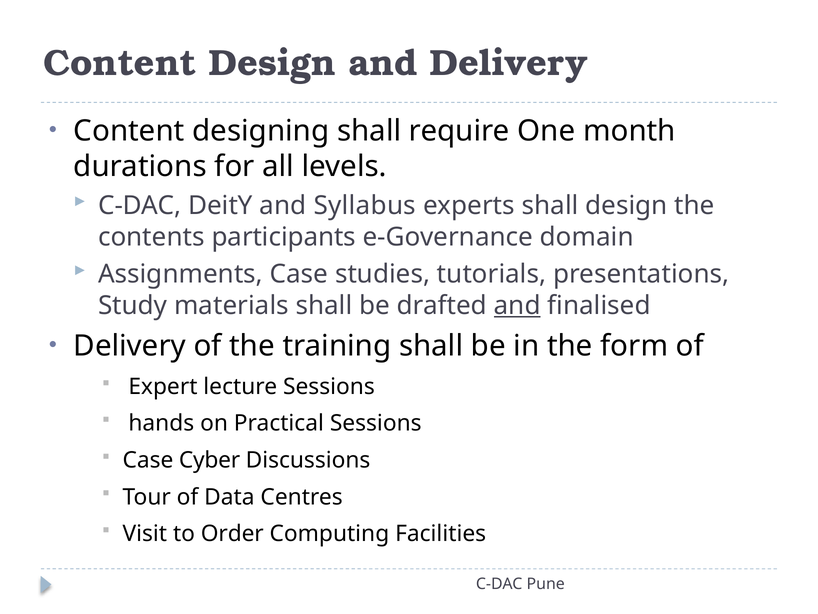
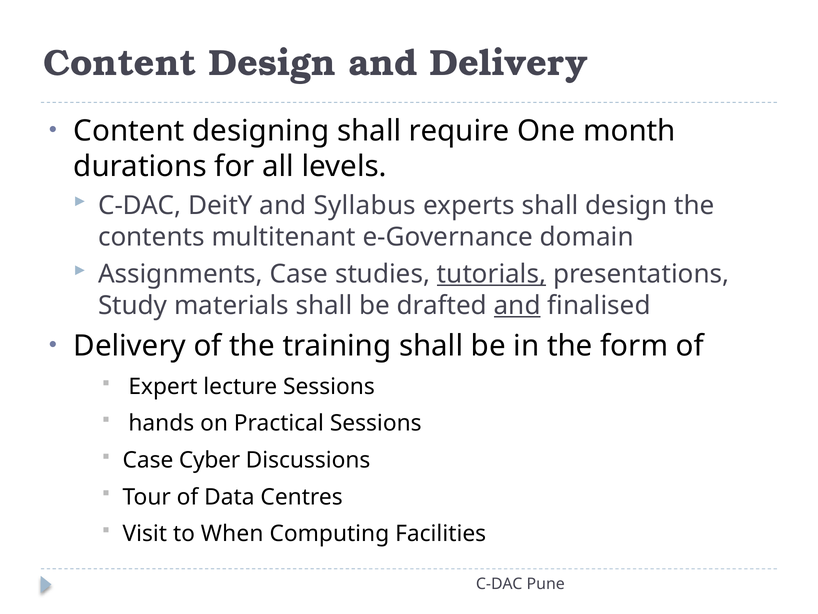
participants: participants -> multitenant (284, 237)
tutorials underline: none -> present (492, 274)
Order: Order -> When (232, 533)
